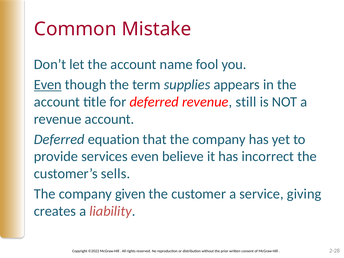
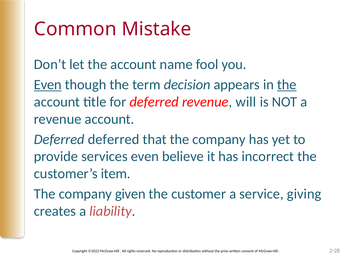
supplies: supplies -> decision (187, 85)
the underline: none -> present (287, 85)
still: still -> will (246, 102)
Deferred equation: equation -> deferred (114, 139)
sells: sells -> item (116, 174)
